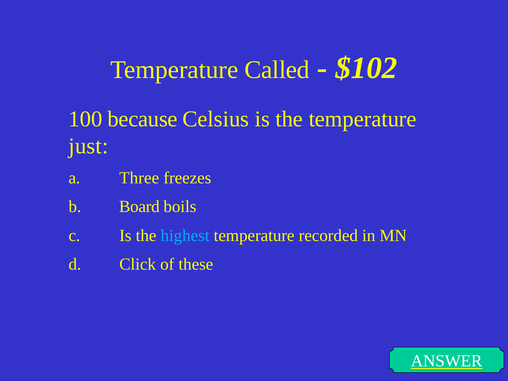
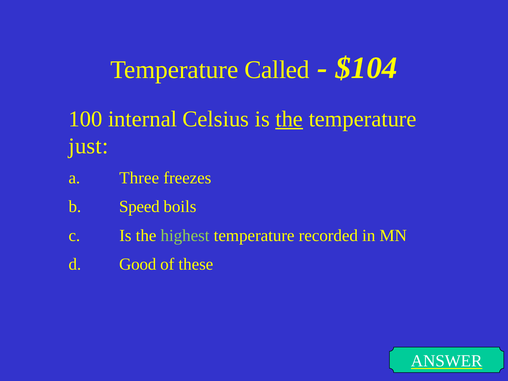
$102: $102 -> $104 (366, 68)
because: because -> internal (142, 119)
the underline: none -> present (289, 119)
Board: Board -> Speed (139, 207)
highest colour: light blue -> light green (185, 235)
Click: Click -> Good (138, 264)
